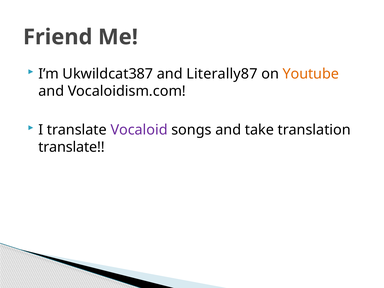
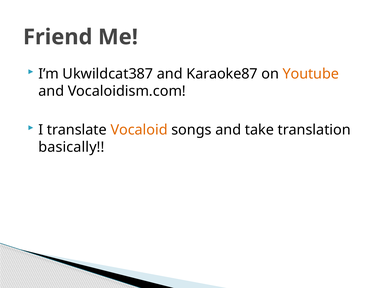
Literally87: Literally87 -> Karaoke87 (222, 74)
Vocaloid colour: purple -> orange (139, 130)
translate: translate -> basically (71, 147)
